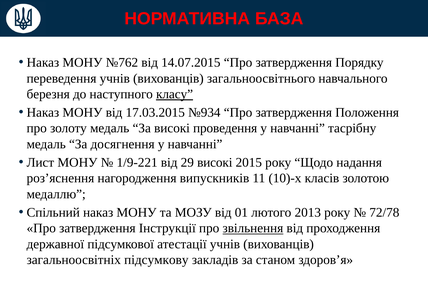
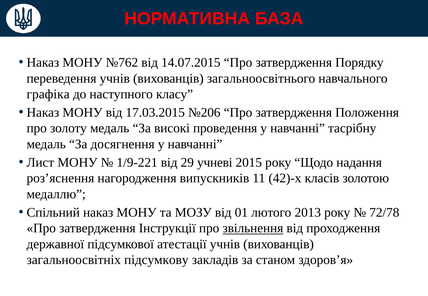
березня: березня -> графіка (48, 94)
класу underline: present -> none (175, 94)
№934: №934 -> №206 (204, 113)
29 високі: високі -> учневі (215, 163)
10)-х: 10)-х -> 42)-х (285, 178)
